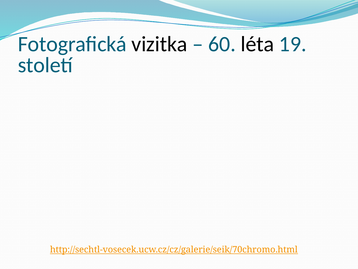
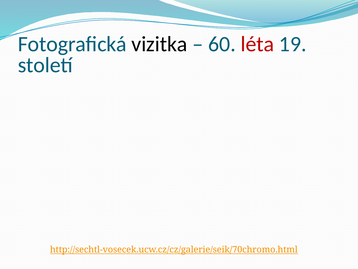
léta colour: black -> red (257, 44)
